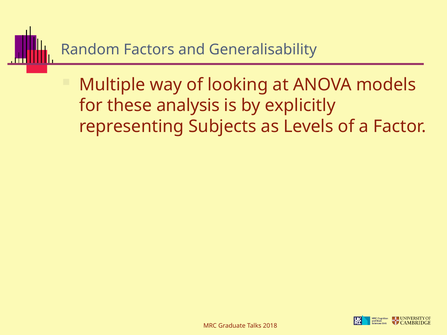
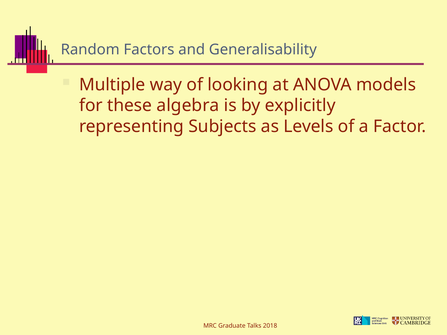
analysis: analysis -> algebra (188, 106)
